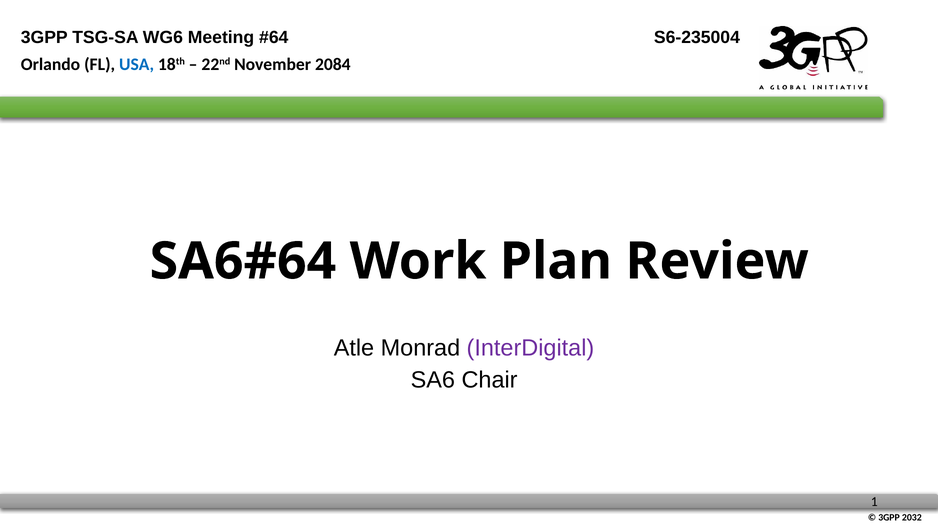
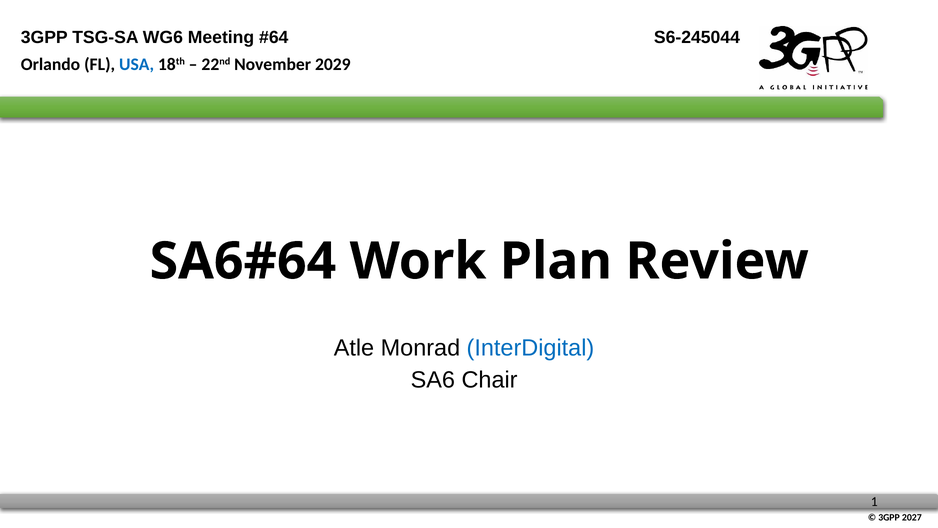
S6-235004: S6-235004 -> S6-245044 (697, 37)
2084: 2084 -> 2029 (333, 64)
InterDigital colour: purple -> blue (530, 348)
2032: 2032 -> 2027 (912, 517)
